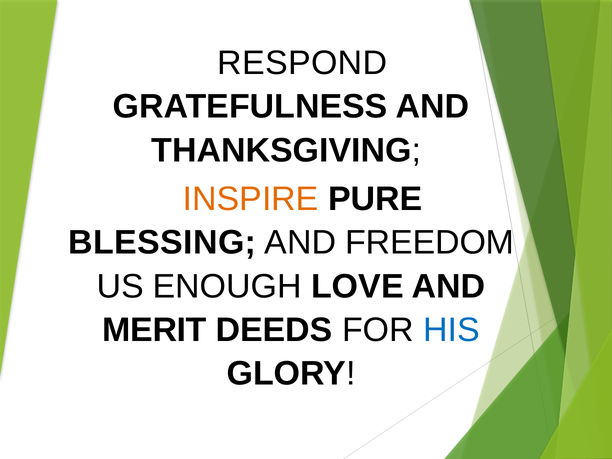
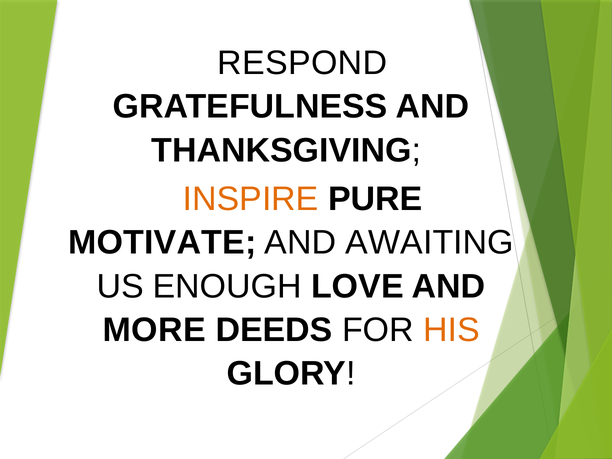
BLESSING: BLESSING -> MOTIVATE (162, 243)
FREEDOM: FREEDOM -> AWAITING (430, 243)
MERIT: MERIT -> MORE (154, 330)
HIS colour: blue -> orange (451, 330)
